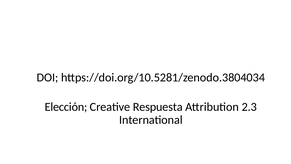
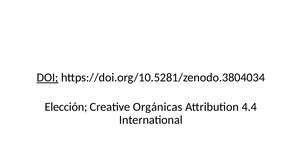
DOI underline: none -> present (48, 77)
Respuesta: Respuesta -> Orgánicas (158, 107)
2.3: 2.3 -> 4.4 (249, 107)
